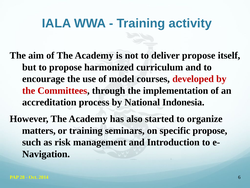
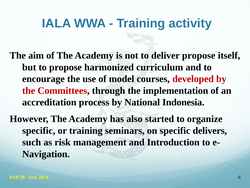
matters: matters -> specific (39, 130)
specific propose: propose -> delivers (210, 130)
